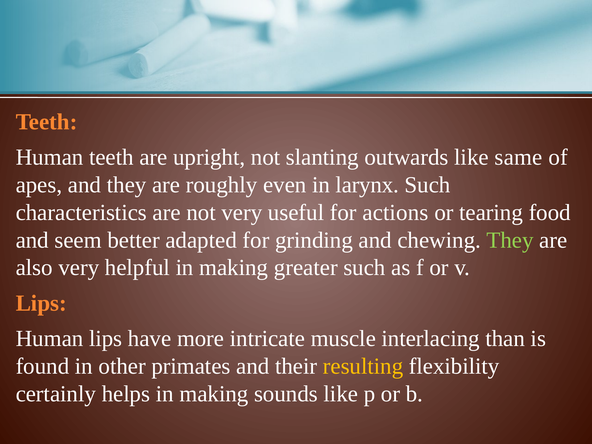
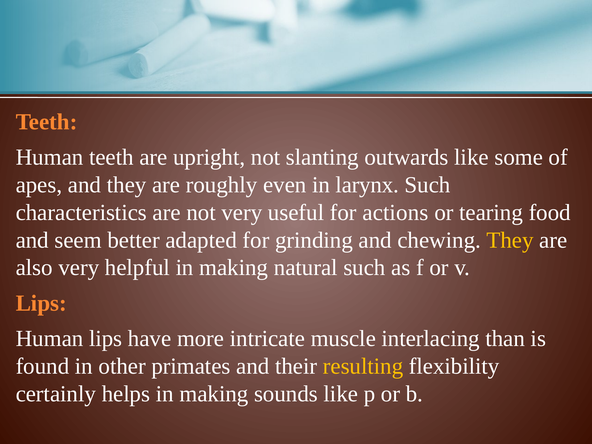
same: same -> some (519, 157)
They colour: light green -> yellow (510, 240)
greater: greater -> natural (306, 268)
